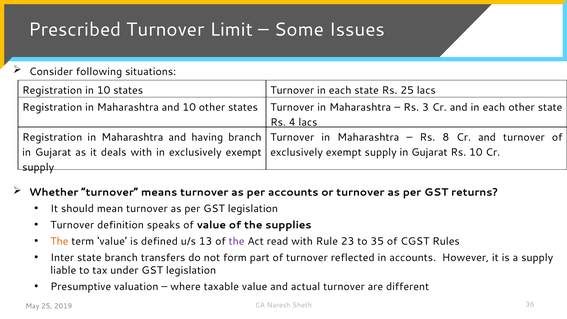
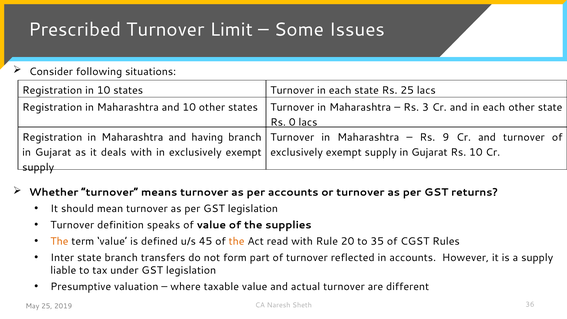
4: 4 -> 0 (292, 122)
8: 8 -> 9 (446, 137)
13: 13 -> 45 (206, 241)
the colour: purple -> orange (237, 241)
23: 23 -> 20 (348, 241)
